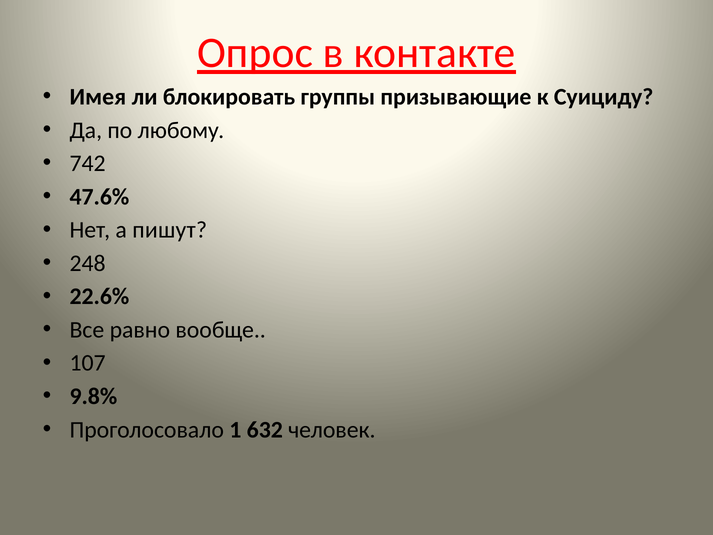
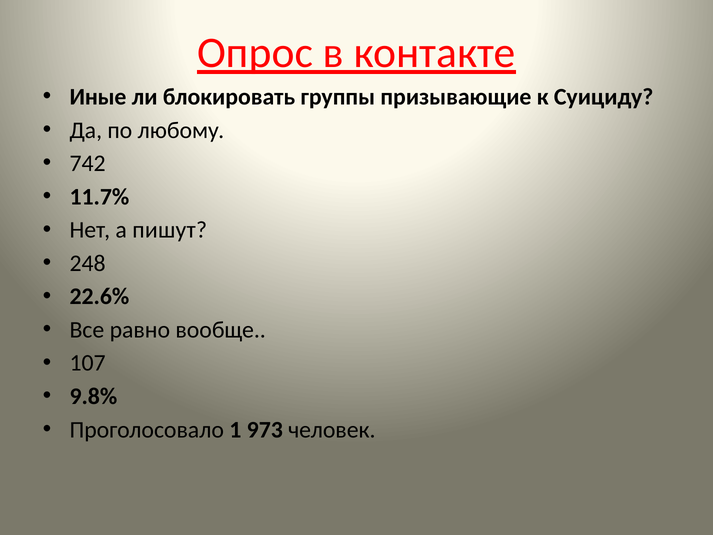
Имея: Имея -> Иные (98, 97)
47.6%: 47.6% -> 11.7% (99, 197)
632: 632 -> 973 (265, 429)
